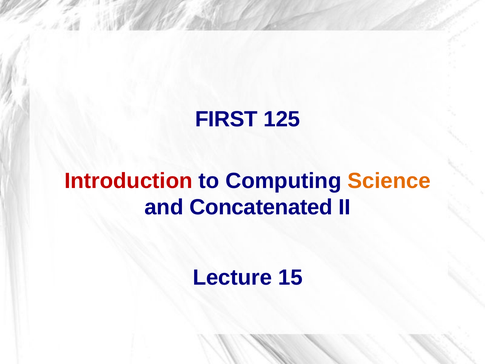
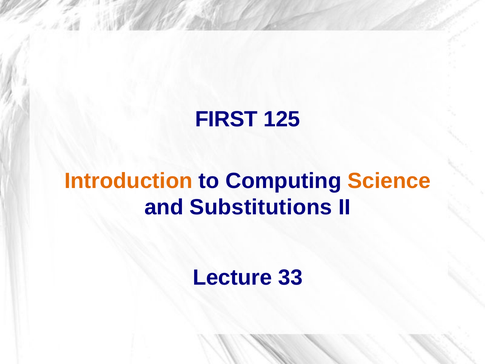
Introduction colour: red -> orange (128, 181)
Concatenated: Concatenated -> Substitutions (261, 207)
15: 15 -> 33 (290, 277)
